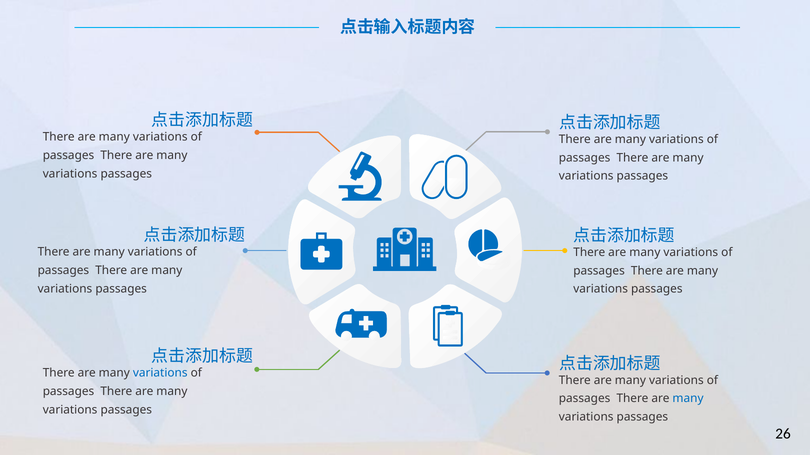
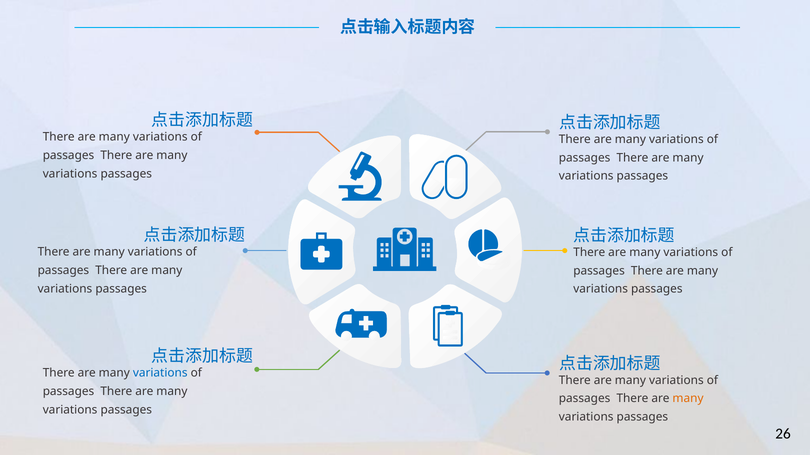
many colour: blue -> orange (688, 399)
